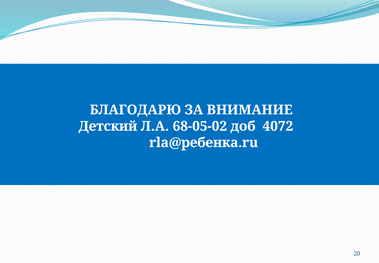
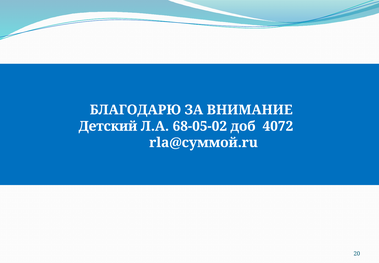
rla@ребенка.ru: rla@ребенка.ru -> rla@суммой.ru (204, 142)
